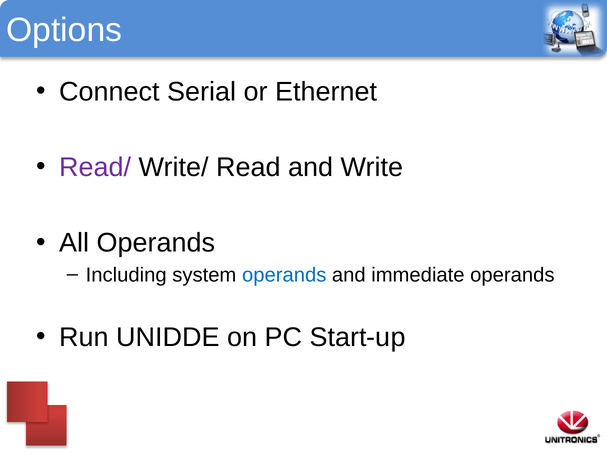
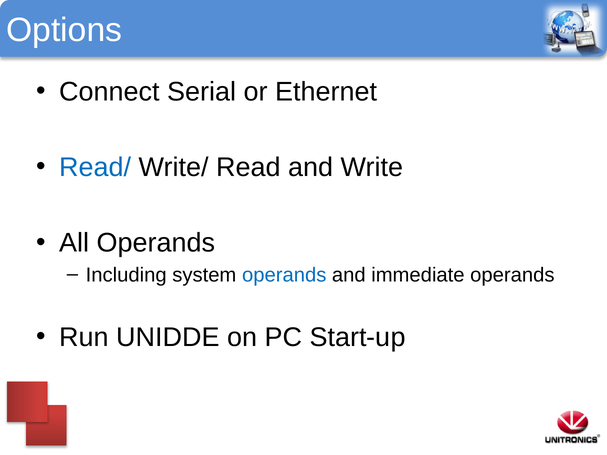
Read/ colour: purple -> blue (95, 168)
